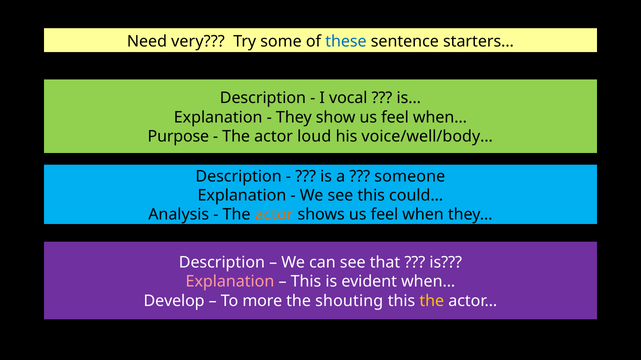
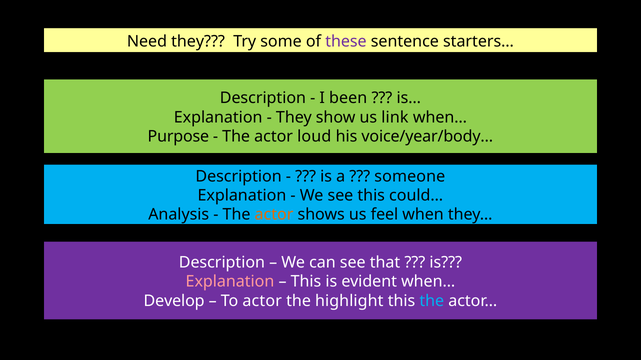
Need very: very -> they (198, 41)
these colour: blue -> purple (346, 41)
vocal: vocal -> been (348, 98)
show us feel: feel -> link (395, 118)
voice/well/body…: voice/well/body… -> voice/year/body… (427, 137)
To more: more -> actor (262, 301)
shouting: shouting -> highlight (349, 301)
the colour: yellow -> light blue (432, 301)
